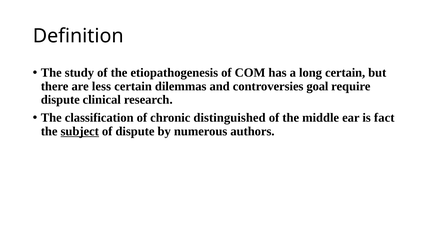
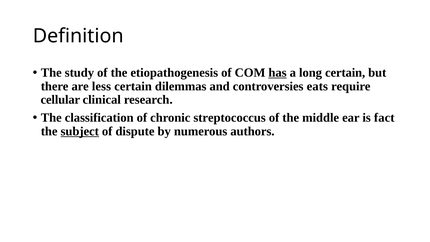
has underline: none -> present (278, 73)
goal: goal -> eats (317, 86)
dispute: dispute -> cellular (60, 100)
distinguished: distinguished -> streptococcus (230, 118)
